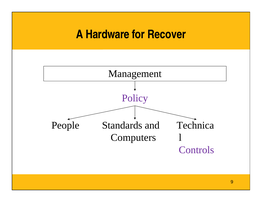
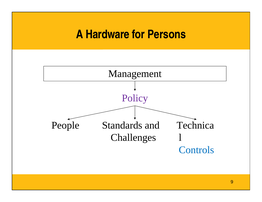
Recover: Recover -> Persons (167, 35)
Computers: Computers -> Challenges (133, 138)
Controls colour: purple -> blue (196, 150)
